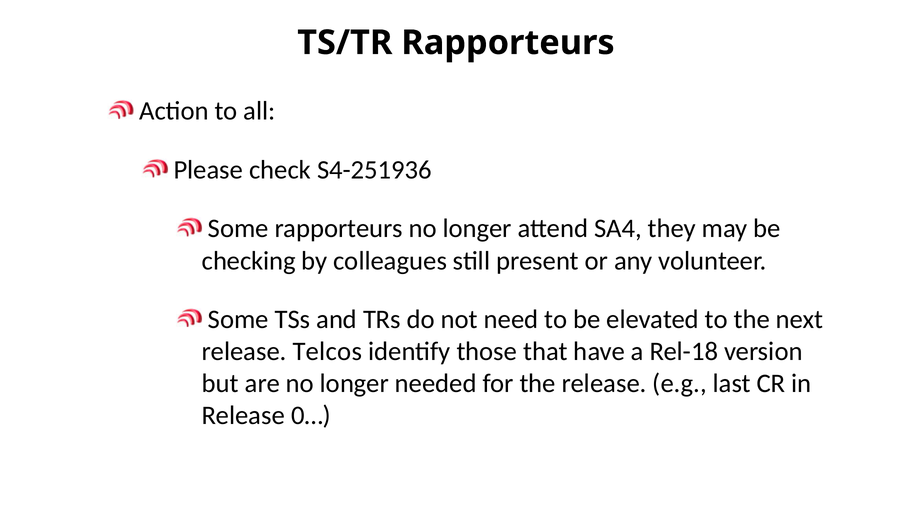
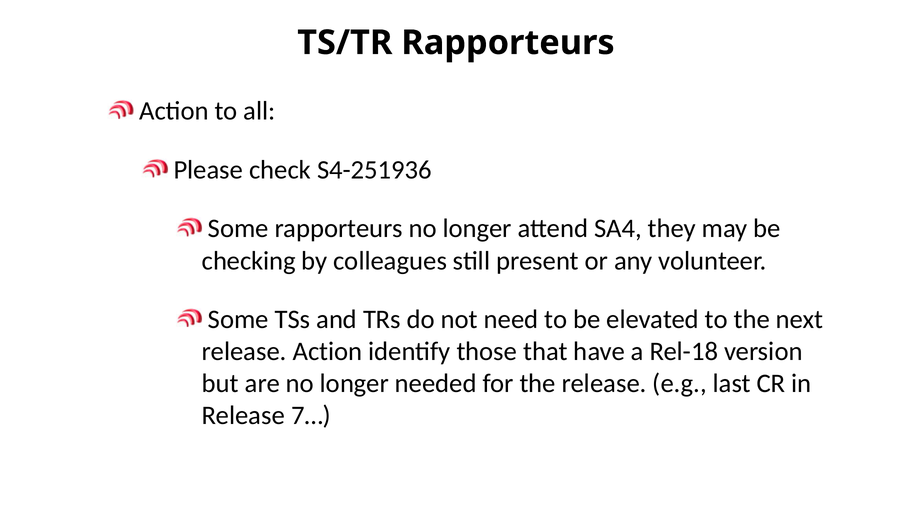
release Telcos: Telcos -> Action (327, 351)
0…: 0… -> 7… (311, 415)
